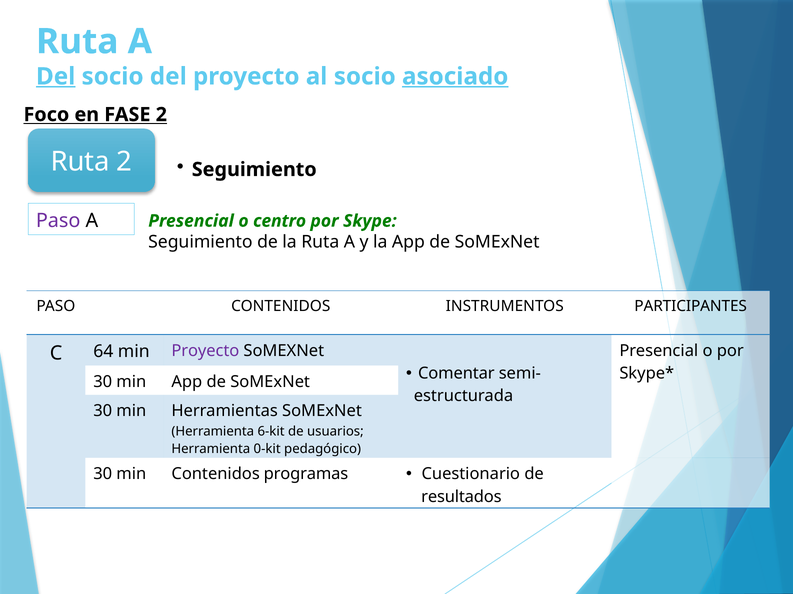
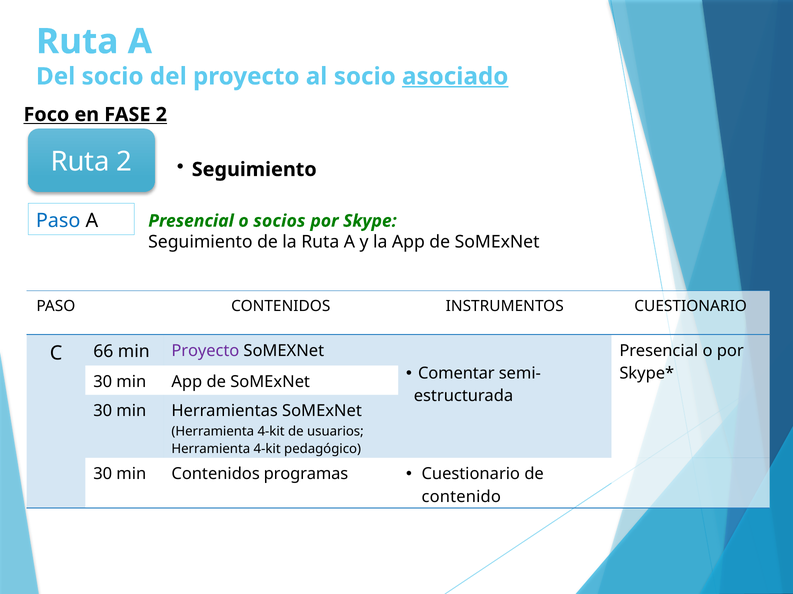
Del underline: present -> none (56, 77)
Paso colour: purple -> blue (58, 221)
centro: centro -> socios (279, 221)
INSTRUMENTOS PARTICIPANTES: PARTICIPANTES -> CUESTIONARIO (691, 307)
64: 64 -> 66 (103, 352)
6-kit: 6-kit -> 4-kit (271, 432)
0-kit: 0-kit -> 4-kit (267, 450)
resultados: resultados -> contenido (461, 497)
